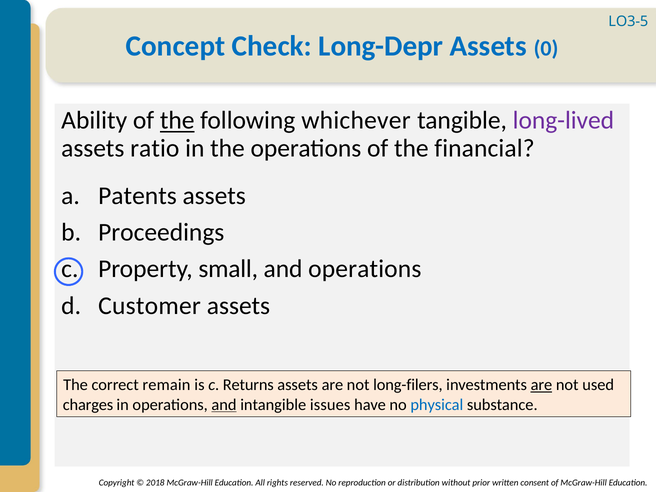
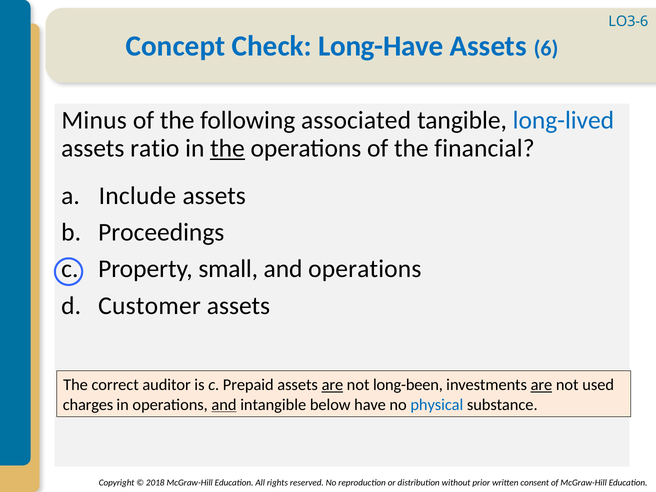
LO3-5: LO3-5 -> LO3-6 (628, 21)
Long-Depr: Long-Depr -> Long-Have (381, 46)
0: 0 -> 6 (546, 49)
Ability: Ability -> Minus (94, 121)
the underline: present -> none (177, 121)
whichever: whichever -> associated (356, 121)
long-lived colour: purple -> blue (563, 121)
the underline: none -> present (227, 148)
Patents: Patents -> Include (137, 196)
remain: remain -> auditor (167, 385)
Returns: Returns -> Prepaid (248, 385)
are underline: none -> present (332, 385)
long-filers: long-filers -> long-been (408, 385)
issues: issues -> below (330, 405)
